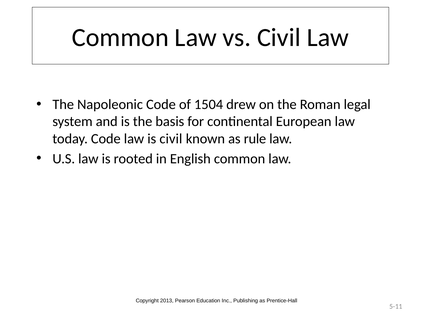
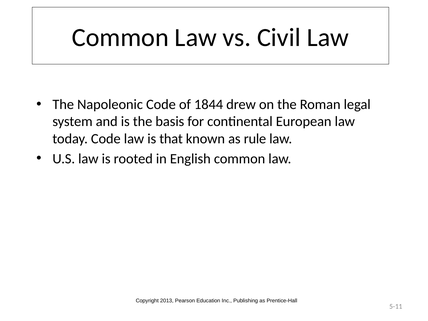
1504: 1504 -> 1844 (209, 104)
is civil: civil -> that (171, 139)
